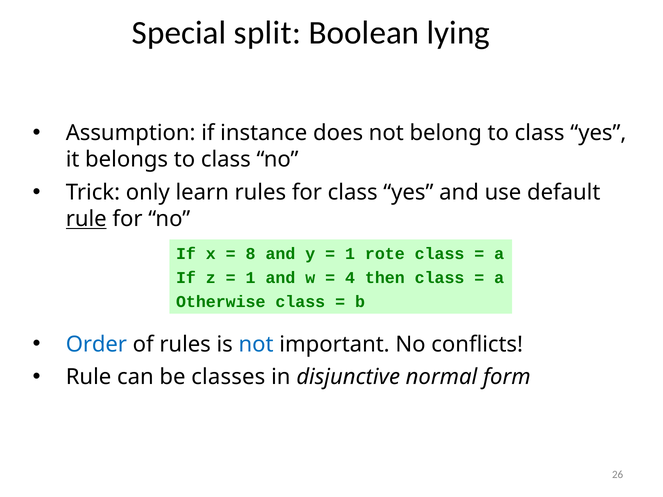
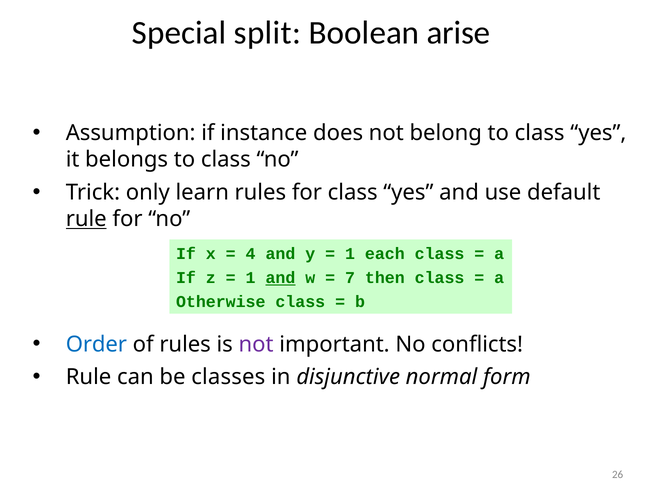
lying: lying -> arise (459, 33)
8: 8 -> 4 (251, 254)
rote: rote -> each (385, 254)
and underline: none -> present (280, 278)
4: 4 -> 7 (350, 278)
not colour: blue -> purple (256, 344)
